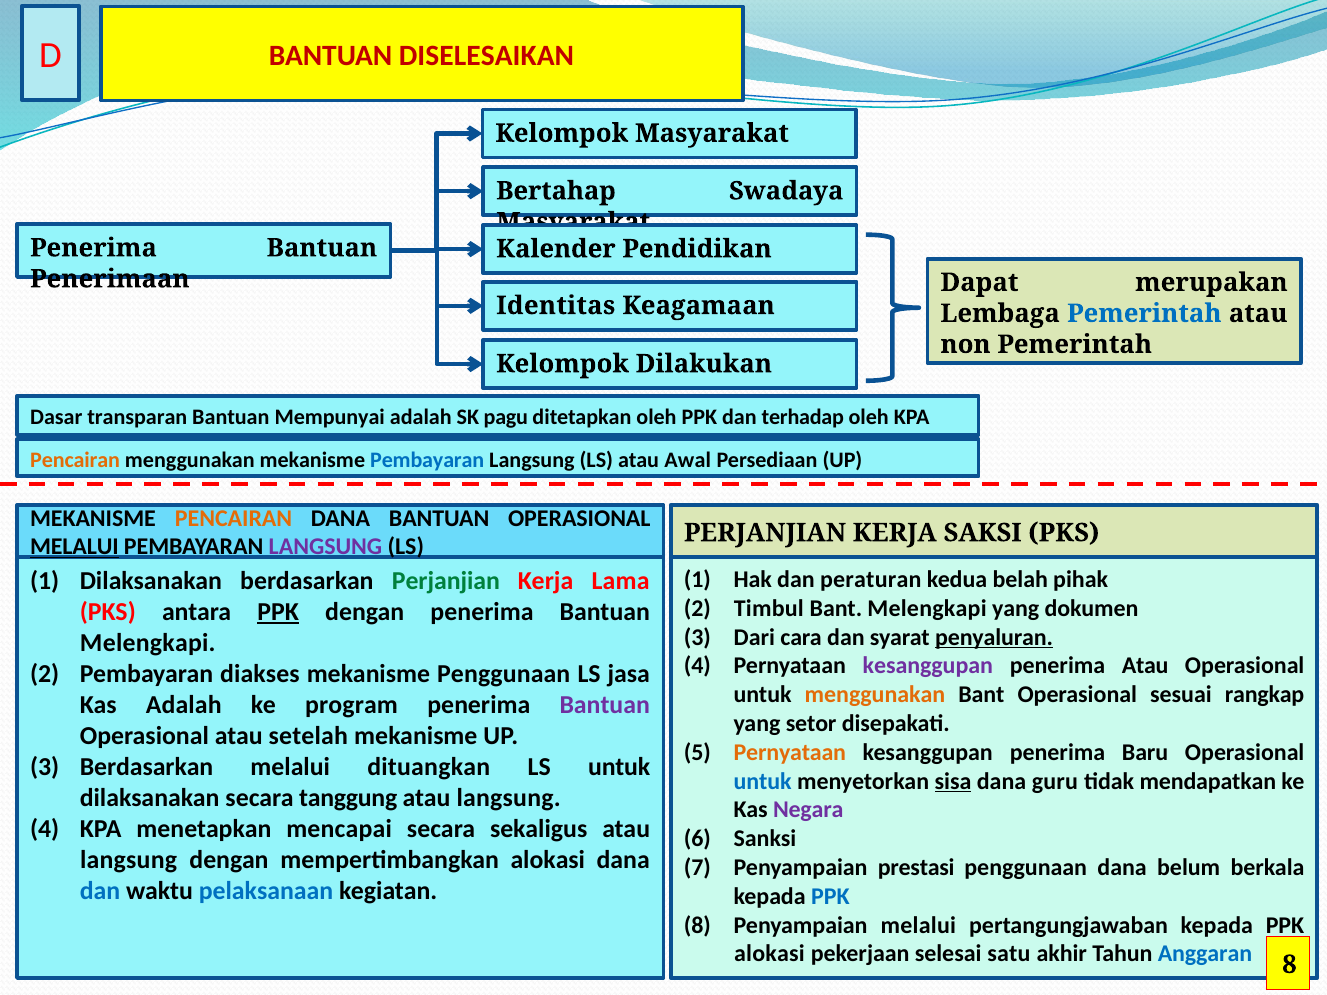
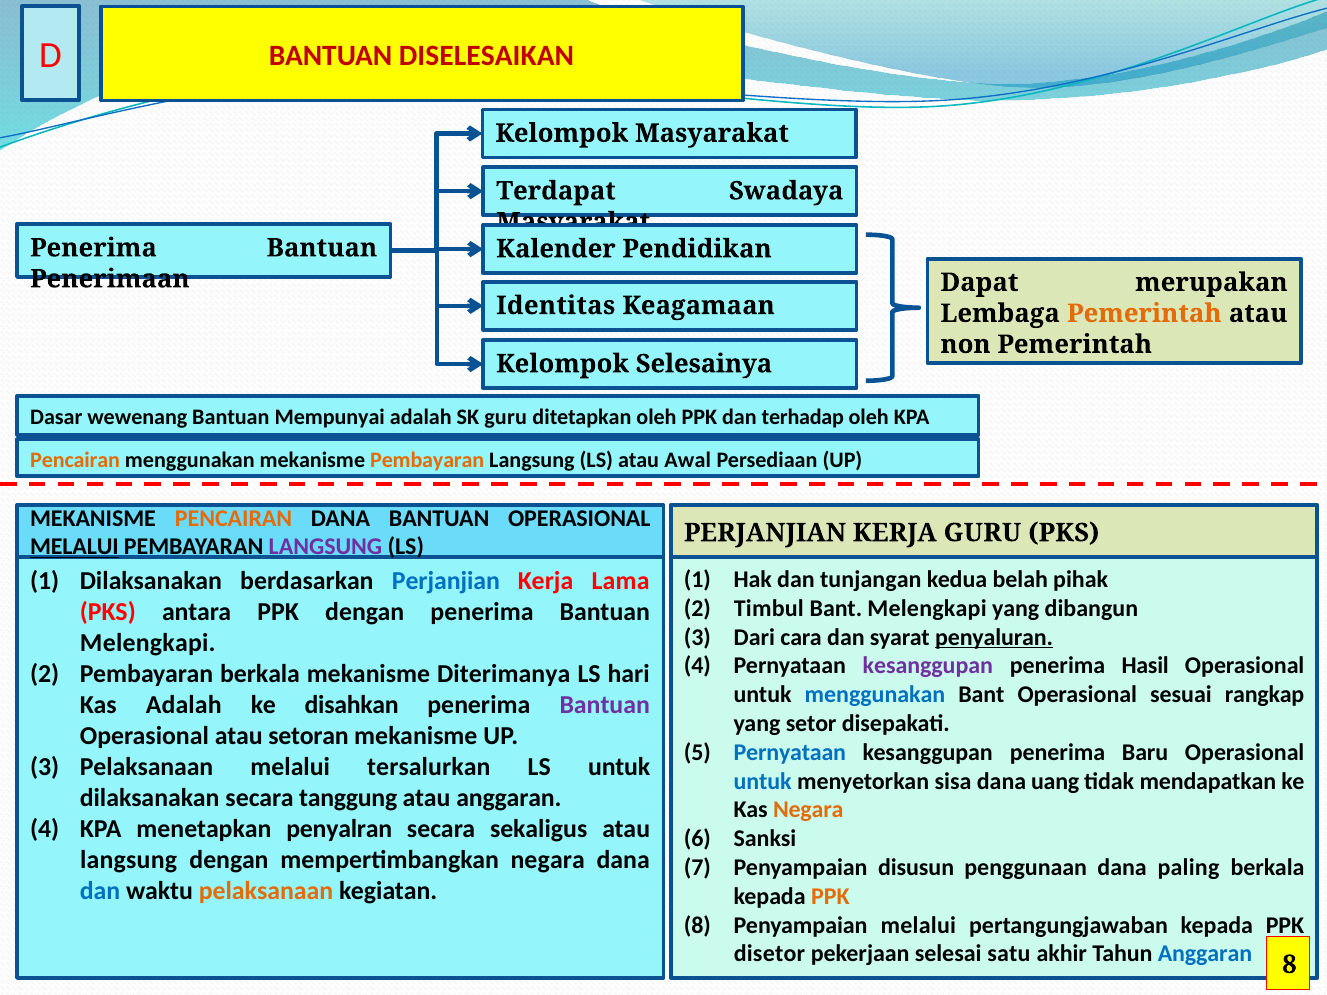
Bertahap: Bertahap -> Terdapat (556, 191)
Pemerintah colour: blue -> orange (1144, 314)
Dilakukan: Dilakukan -> Selesainya (704, 364)
transparan: transparan -> wewenang (137, 417)
SK pagu: pagu -> guru (506, 417)
Pembayaran colour: blue -> orange (427, 461)
KERJA SAKSI: SAKSI -> GURU (982, 533)
peraturan: peraturan -> tunjangan (871, 580)
Perjanjian colour: green -> blue (446, 581)
dokumen: dokumen -> dibangun (1091, 609)
PPK underline: present -> none (278, 612)
penerima Atau: Atau -> Hasil (1145, 666)
Pembayaran diakses: diakses -> berkala (260, 674)
mekanisme Penggunaan: Penggunaan -> Diterimanya (504, 674)
jasa: jasa -> hari (629, 674)
menggunakan colour: orange -> blue (875, 695)
program: program -> disahkan (352, 705)
setelah: setelah -> setoran (309, 736)
Pernyataan colour: orange -> blue (790, 753)
Berdasarkan: Berdasarkan -> Pelaksanaan (147, 767)
dituangkan: dituangkan -> tersalurkan (429, 767)
sisa underline: present -> none (953, 781)
guru: guru -> uang (1055, 781)
langsung: langsung -> anggaran (509, 798)
Negara colour: purple -> orange (808, 810)
mencapai: mencapai -> penyalran (339, 829)
mempertimbangkan alokasi: alokasi -> negara (548, 860)
prestasi: prestasi -> disusun (916, 868)
belum: belum -> paling (1189, 868)
pelaksanaan colour: blue -> orange (266, 891)
PPK colour: blue -> orange (830, 897)
alokasi: alokasi -> disetor (769, 954)
